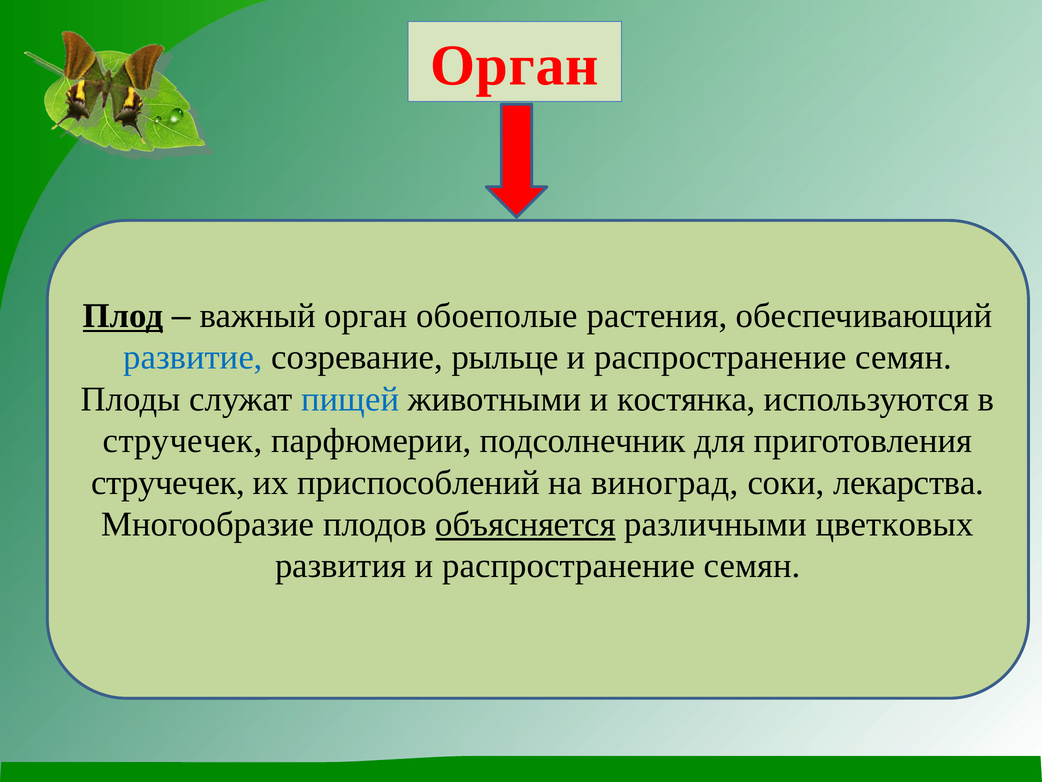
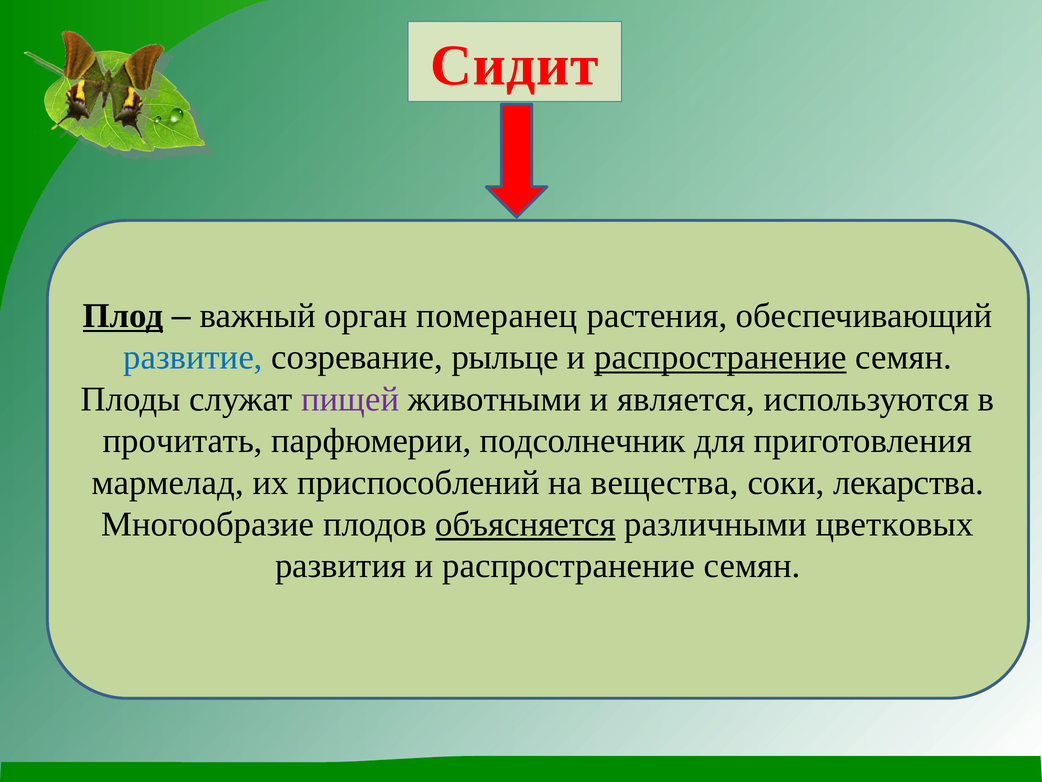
Орган: Орган -> Сидит (514, 65)
обоеполые: обоеполые -> померанец (497, 316)
распространение underline: none -> present (720, 357)
пищей colour: blue -> purple (350, 399)
костянка: костянка -> является (686, 399)
стручечек: стручечек -> прочитать (183, 441)
стручечек: стручечек -> мармелад (168, 482)
виноград: виноград -> вещества (665, 482)
